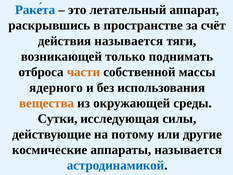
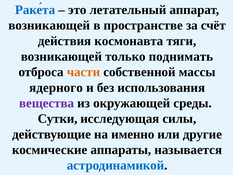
раскрывшись: раскрывшись -> возникающей (49, 25)
действия называется: называется -> космонавта (129, 41)
вещества colour: orange -> purple (47, 103)
потому: потому -> именно (133, 134)
